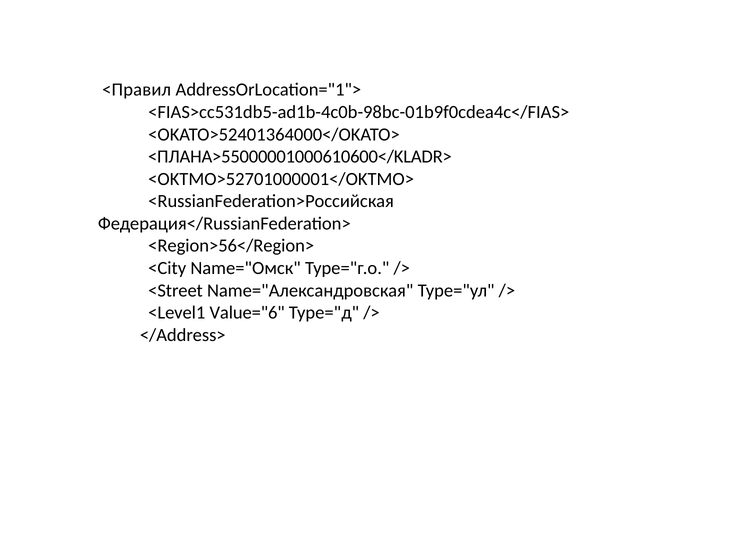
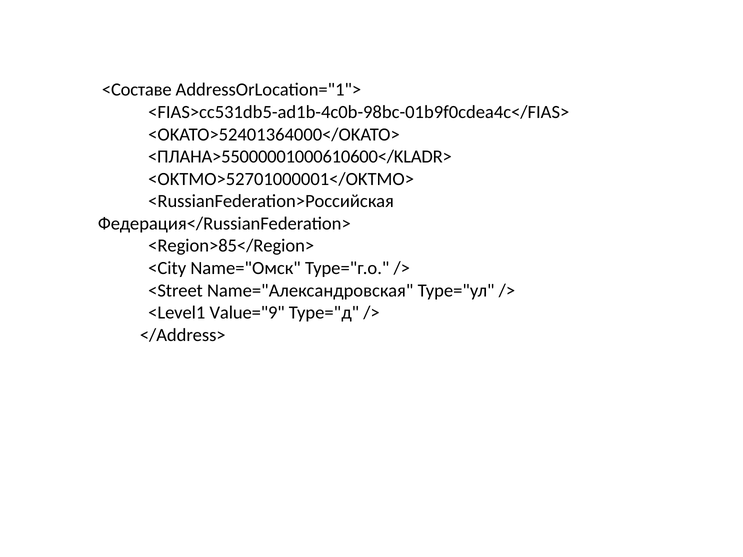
<Правил: <Правил -> <Составе (137, 90)
<Region>56</Region>: <Region>56</Region> -> <Region>85</Region> (231, 246)
Value="6: Value="6 -> Value="9 (247, 313)
